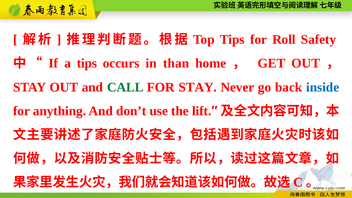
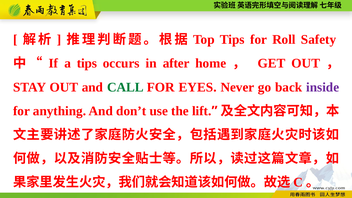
than: than -> after (176, 63)
FOR STAY: STAY -> EYES (198, 87)
inside colour: blue -> purple (323, 87)
